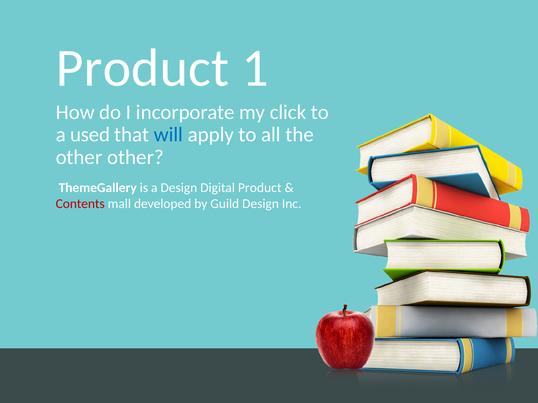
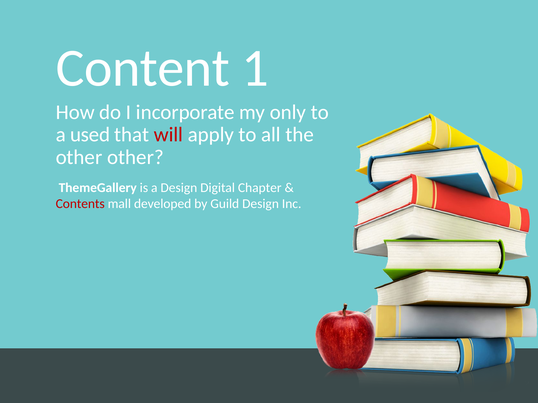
Product: Product -> Content (143, 68)
click: click -> only (288, 112)
will colour: blue -> red (168, 135)
Digital Product: Product -> Chapter (260, 188)
